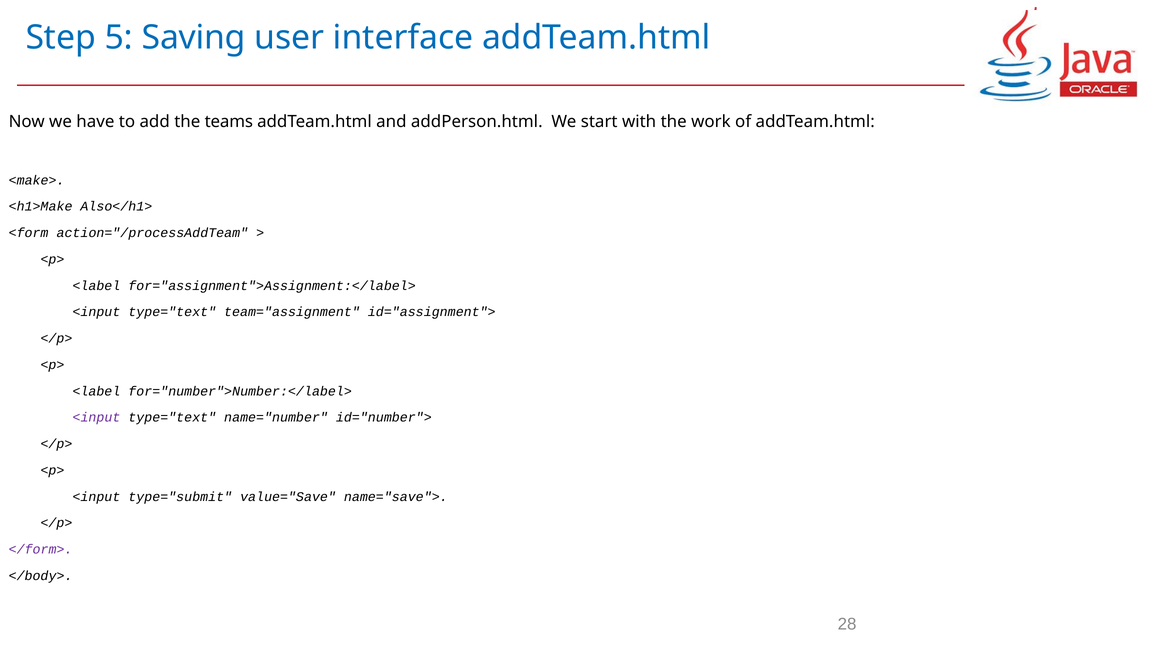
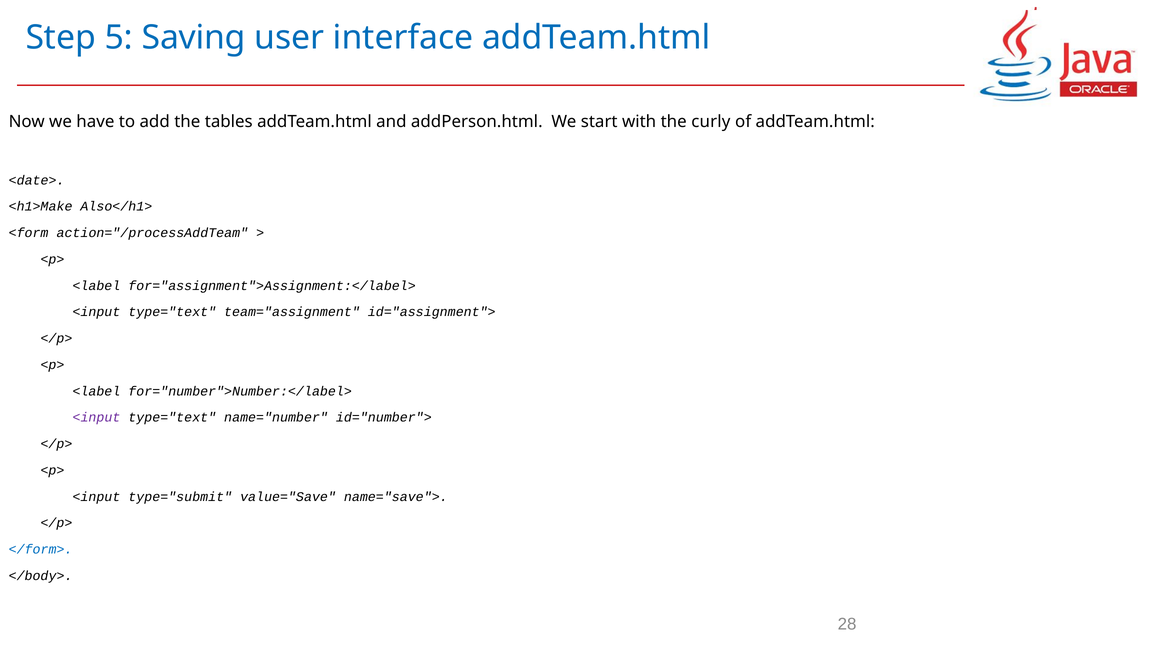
teams: teams -> tables (229, 122)
work: work -> curly (711, 122)
<make>: <make> -> <date> (37, 180)
</form> colour: purple -> blue (41, 550)
